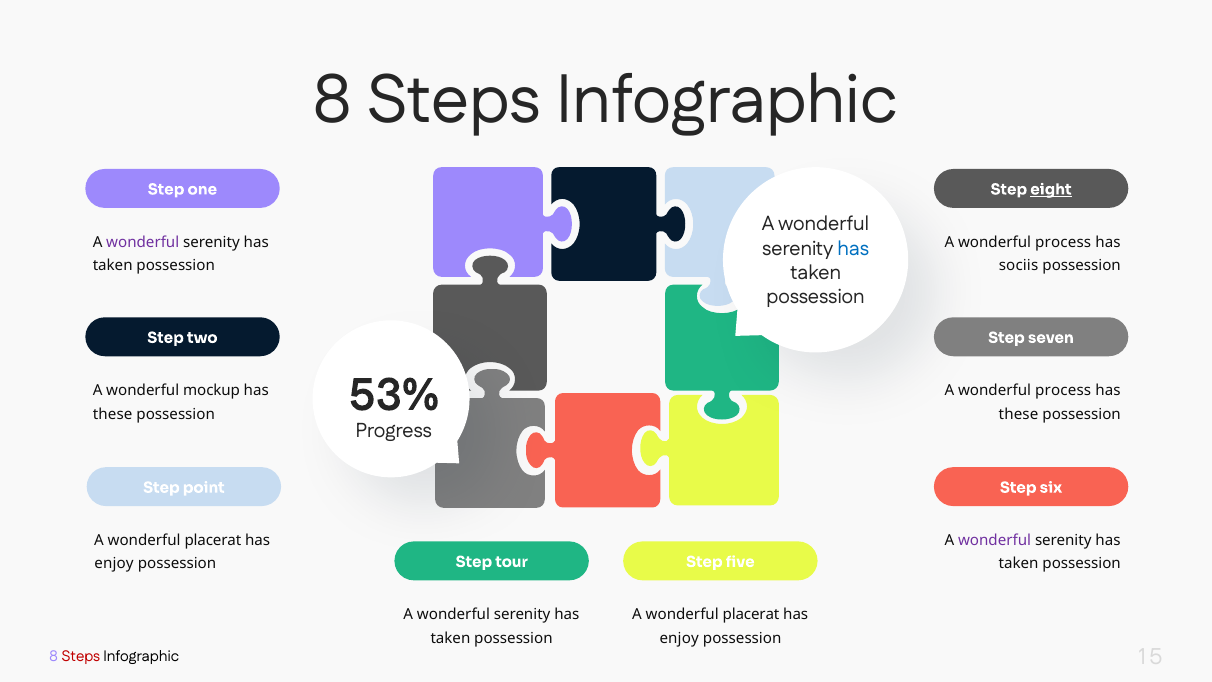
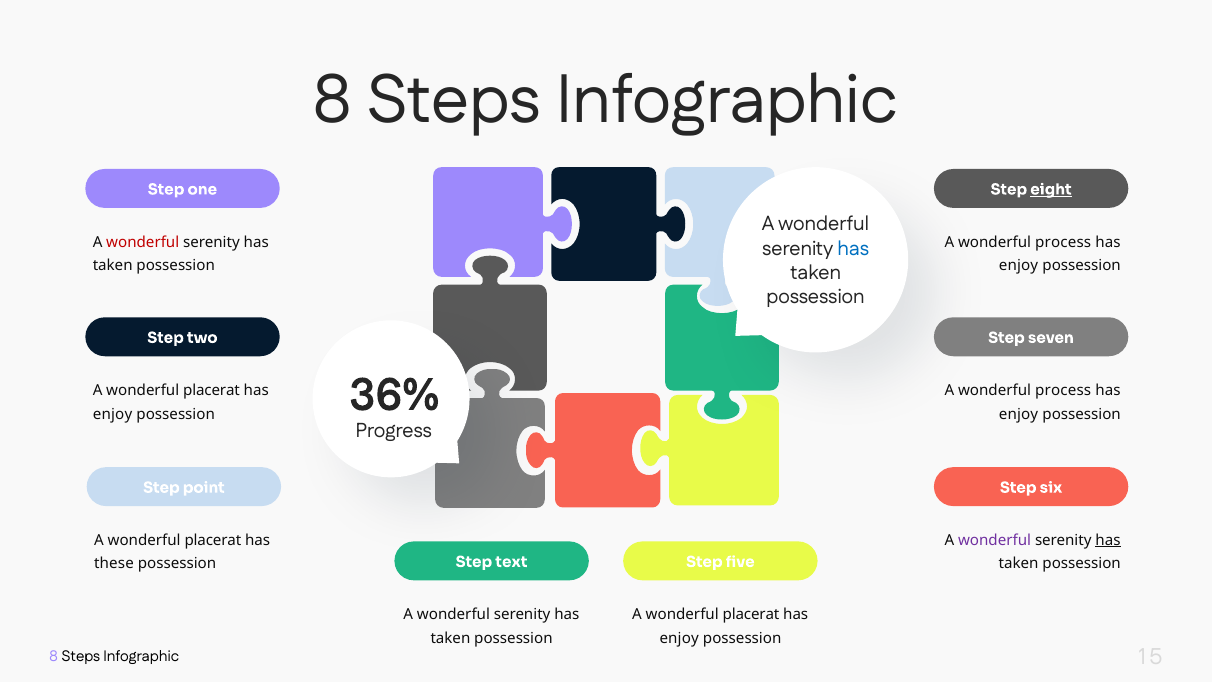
wonderful colour: purple -> red (143, 242)
sociis: sociis -> enjoy (1019, 266)
mockup: mockup -> placerat (212, 390)
53%: 53% -> 36% (394, 395)
these: these -> enjoy (113, 414)
these: these -> enjoy (1019, 414)
has underline: none -> present (1108, 540)
tour: tour -> text (511, 562)
enjoy: enjoy -> these (114, 564)
Steps colour: red -> black (81, 656)
